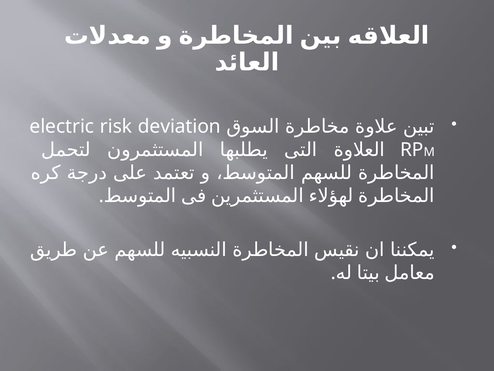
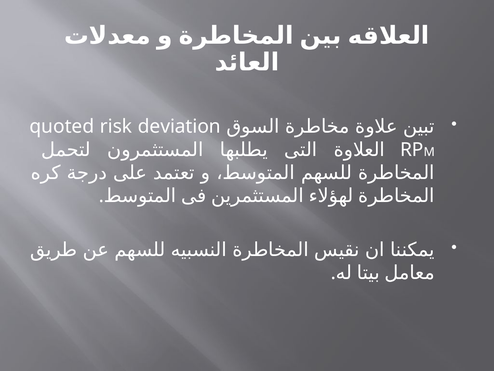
electric: electric -> quoted (62, 126)
